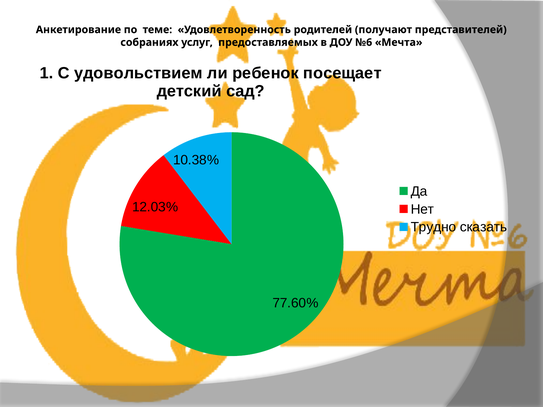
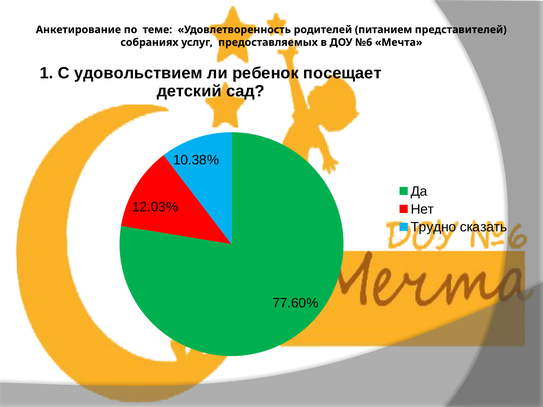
получают: получают -> питанием (383, 30)
